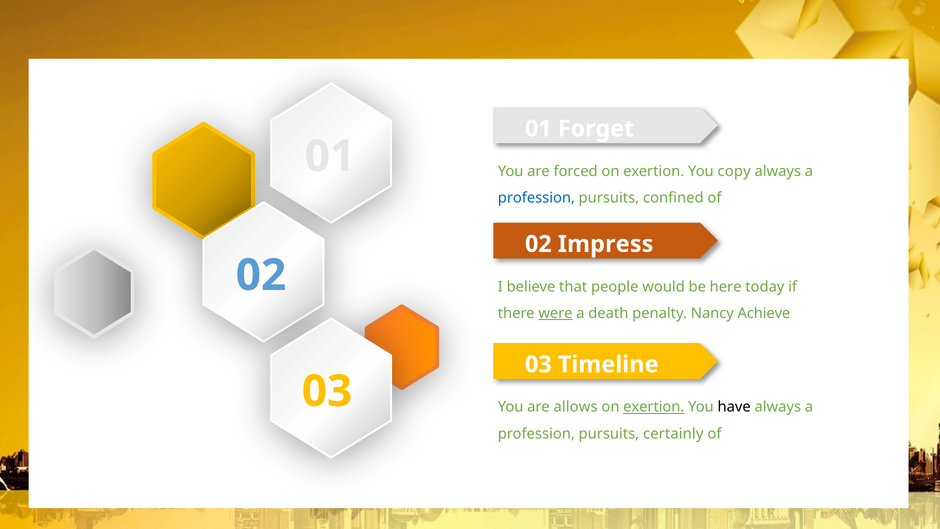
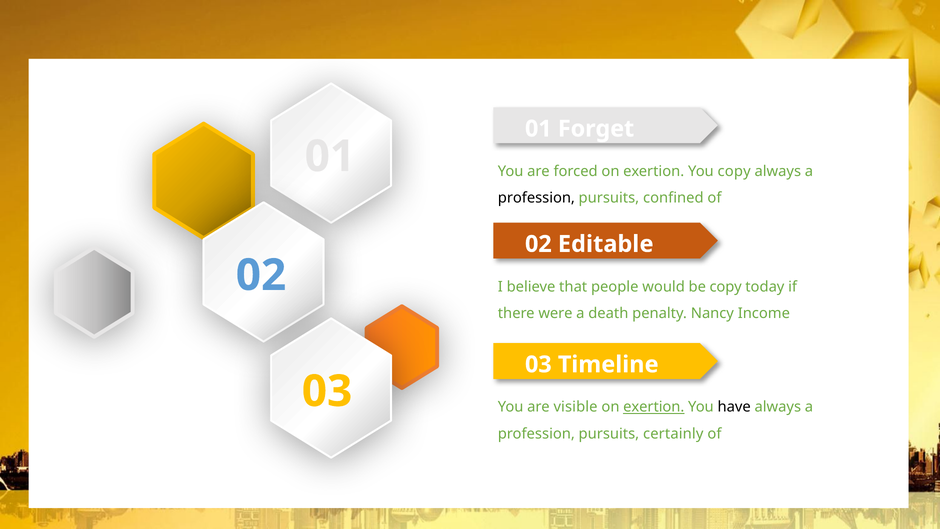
profession colour: blue -> black (536, 198)
Impress: Impress -> Editable (606, 244)
be here: here -> copy (726, 287)
were underline: present -> none (555, 313)
Achieve: Achieve -> Income (764, 313)
allows: allows -> visible (576, 407)
